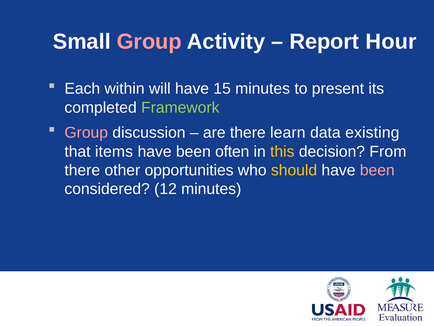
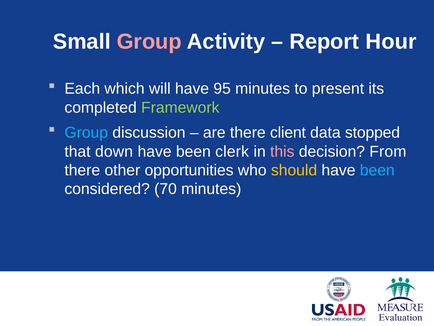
within: within -> which (125, 89)
15: 15 -> 95 (222, 89)
Group colour: pink -> light blue (86, 132)
learn: learn -> client (288, 132)
existing: existing -> stopped (372, 132)
items: items -> down (114, 151)
often: often -> clerk (232, 151)
this colour: yellow -> pink (282, 151)
been colour: pink -> light blue (377, 170)
12: 12 -> 70 (166, 189)
